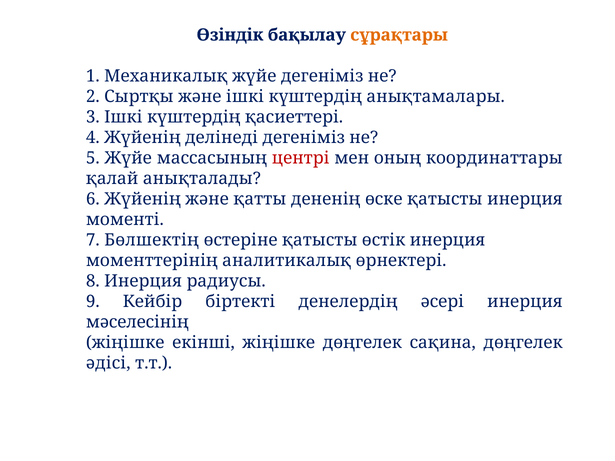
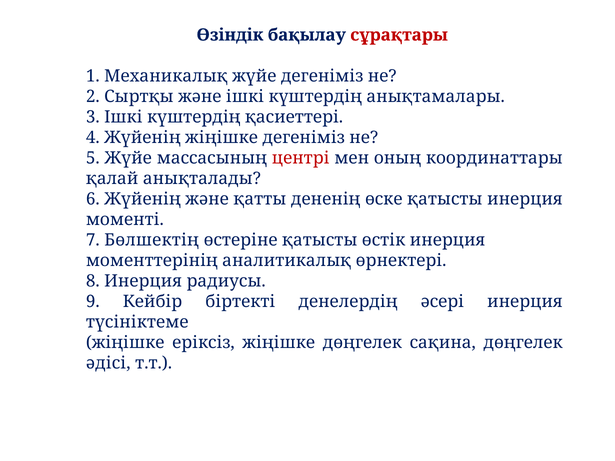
сұрақтары colour: orange -> red (399, 35)
Жүйенің делінеді: делінеді -> жіңішке (222, 138)
мәселесінің: мәселесінің -> түсініктеме (137, 322)
екінші: екінші -> еріксіз (203, 343)
